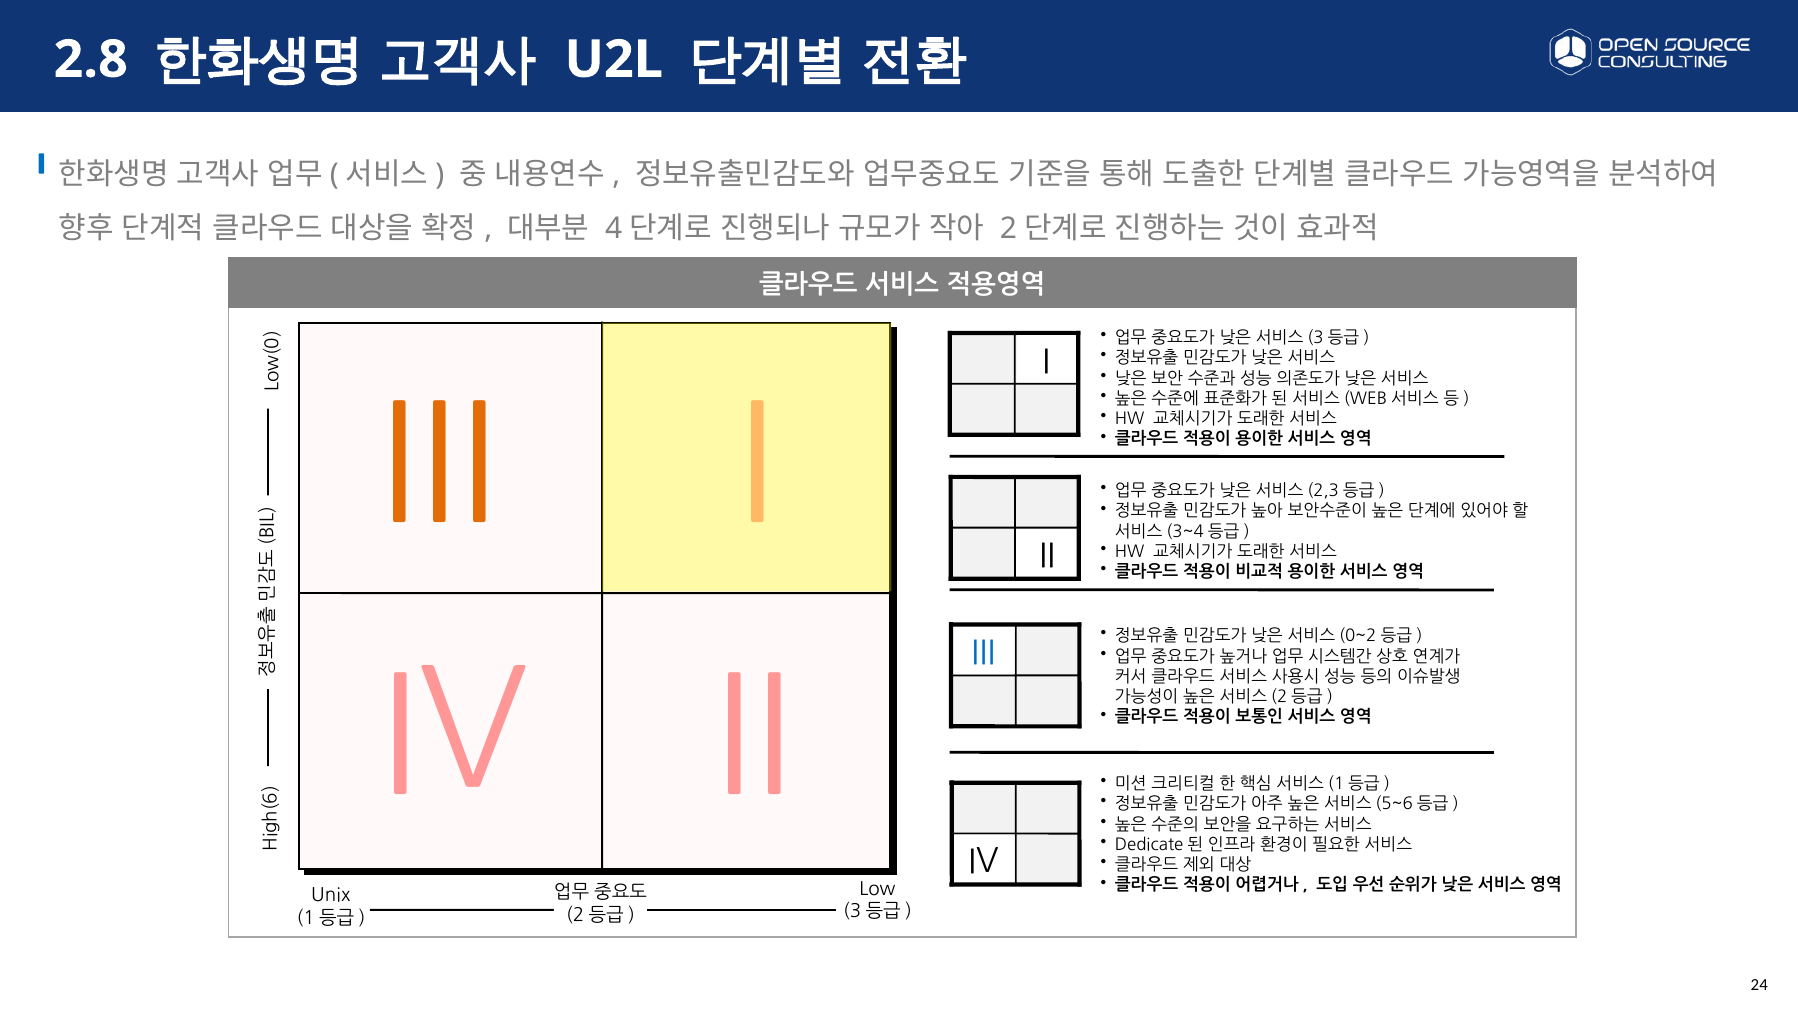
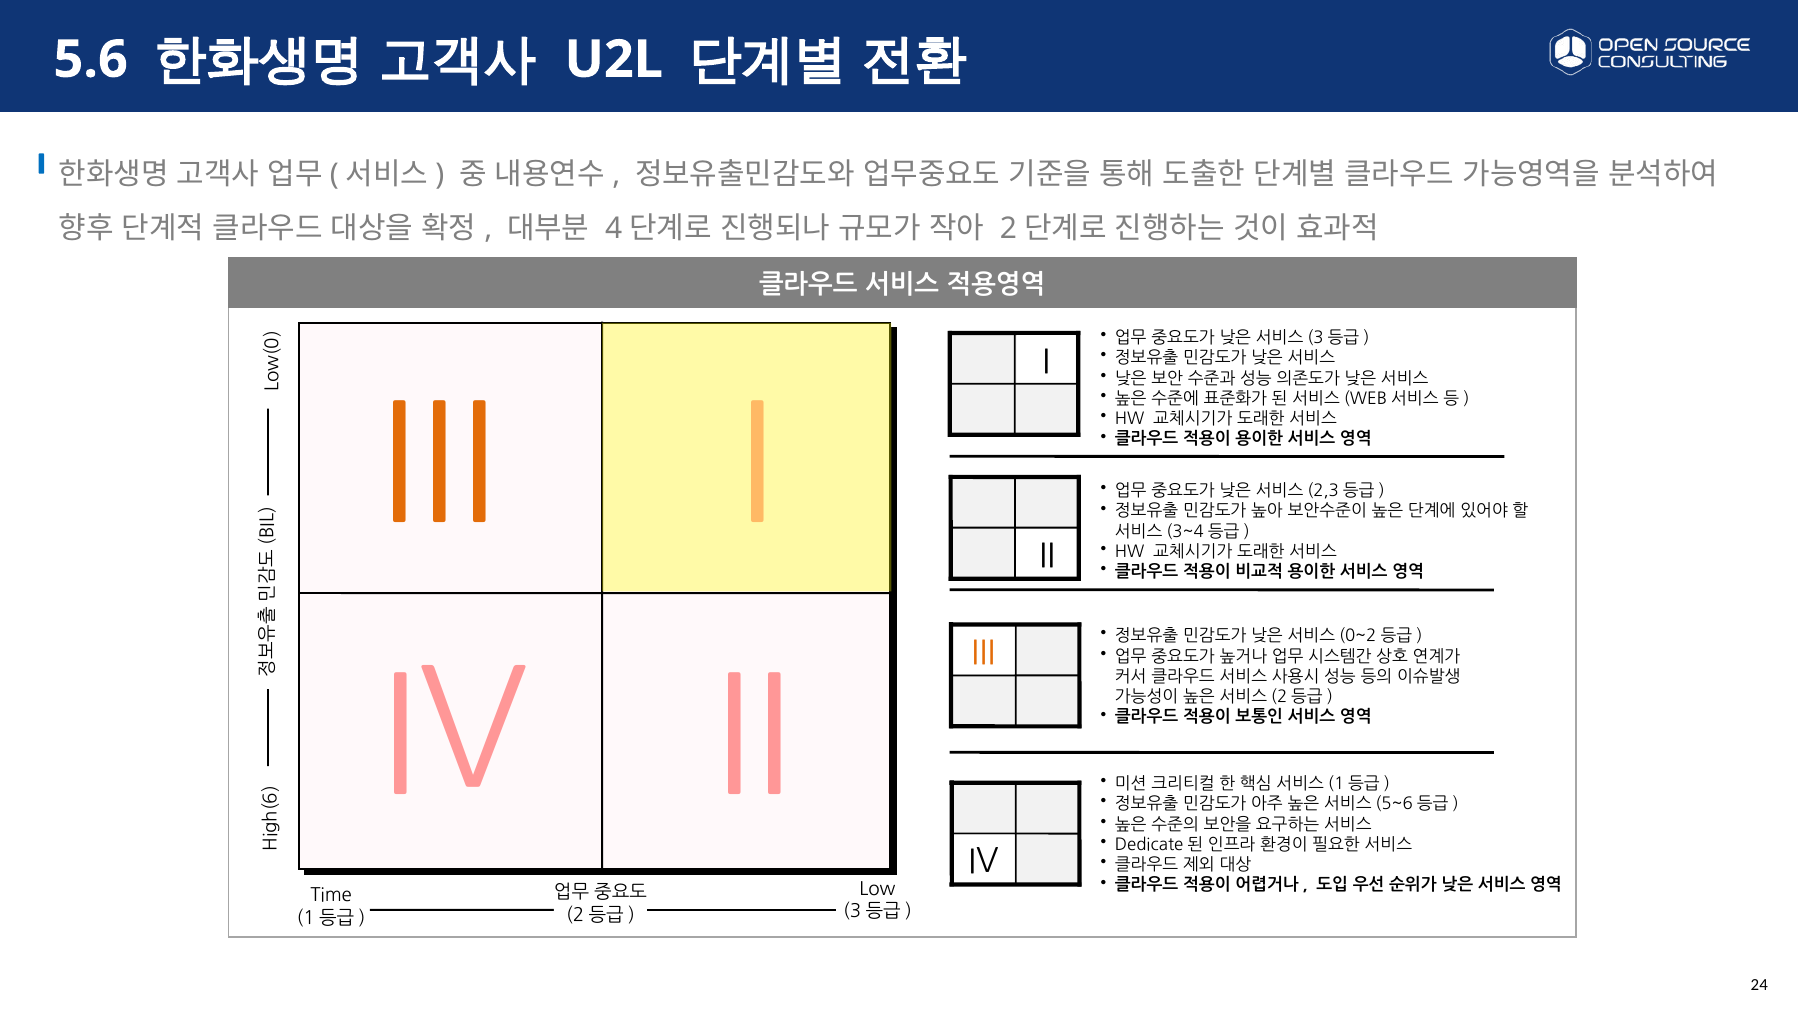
2.8: 2.8 -> 5.6 (91, 60)
III colour: blue -> orange (983, 652)
Unix: Unix -> Time (331, 896)
